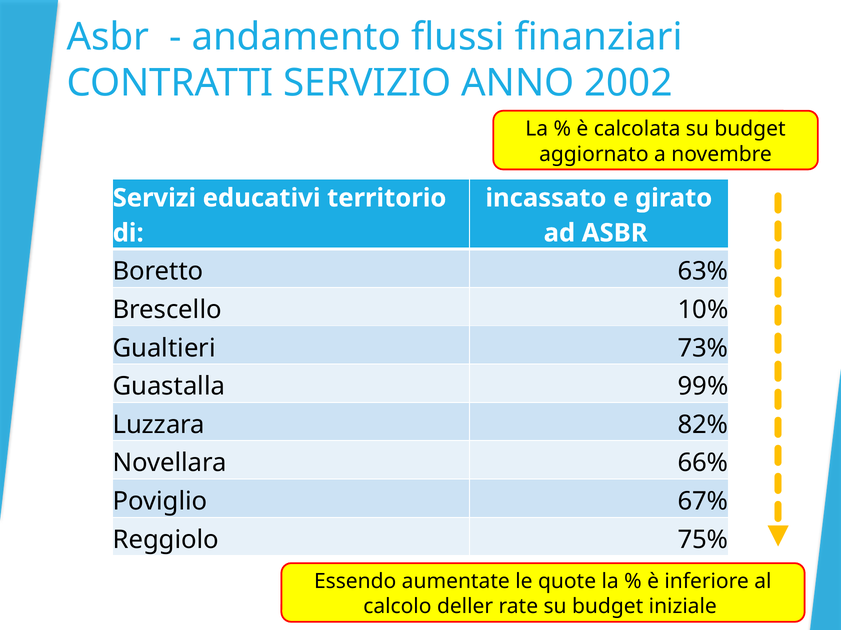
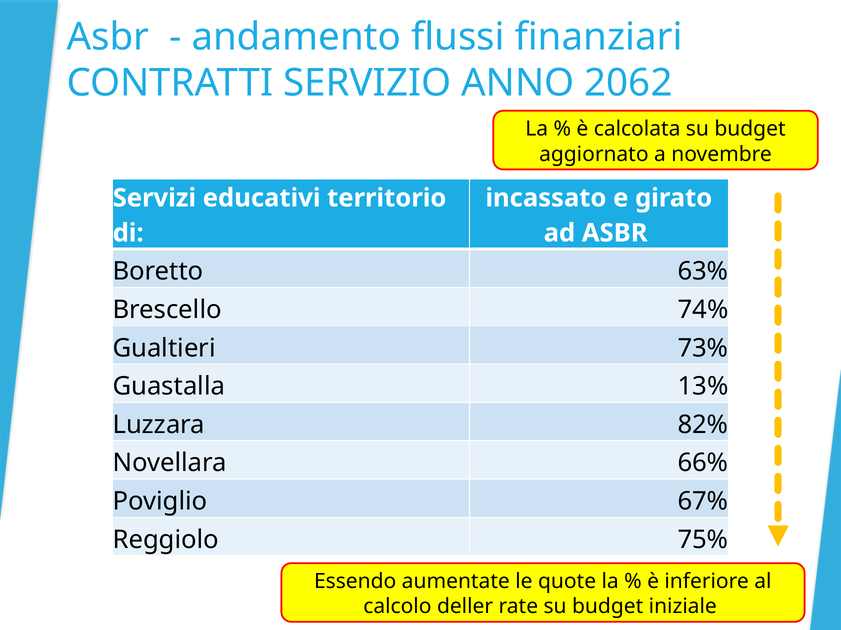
2002: 2002 -> 2062 (628, 83)
10%: 10% -> 74% (703, 310)
99%: 99% -> 13% (703, 387)
